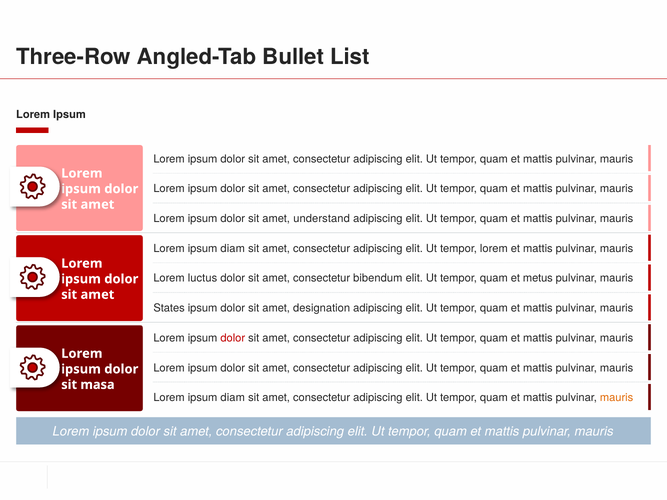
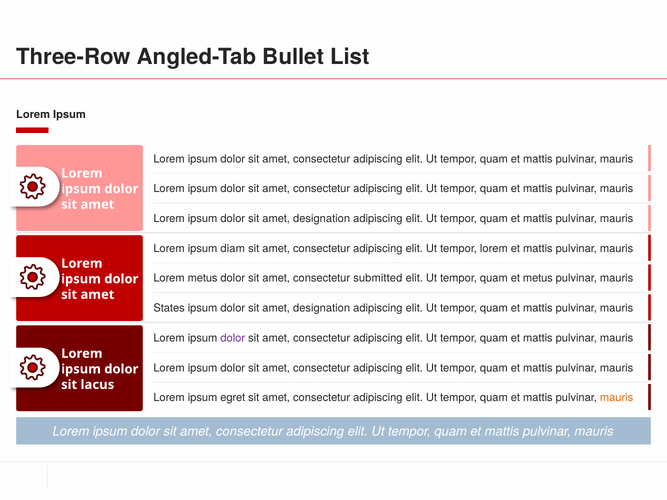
understand: understand -> designation (322, 219)
Lorem luctus: luctus -> metus (203, 278)
bibendum: bibendum -> submitted (378, 278)
dolor colour: red -> purple (233, 338)
masa: masa -> lacus (97, 385)
diam: diam -> egret (233, 398)
